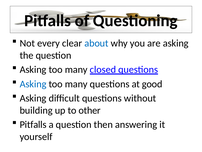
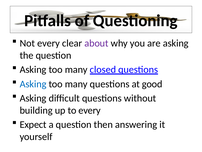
about colour: blue -> purple (96, 43)
to other: other -> every (90, 110)
Pitfalls: Pitfalls -> Expect (33, 124)
